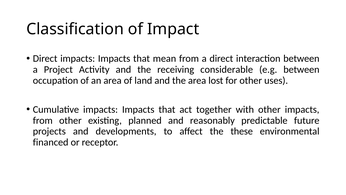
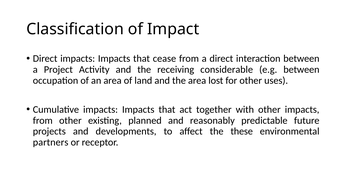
mean: mean -> cease (164, 58)
financed: financed -> partners (51, 142)
